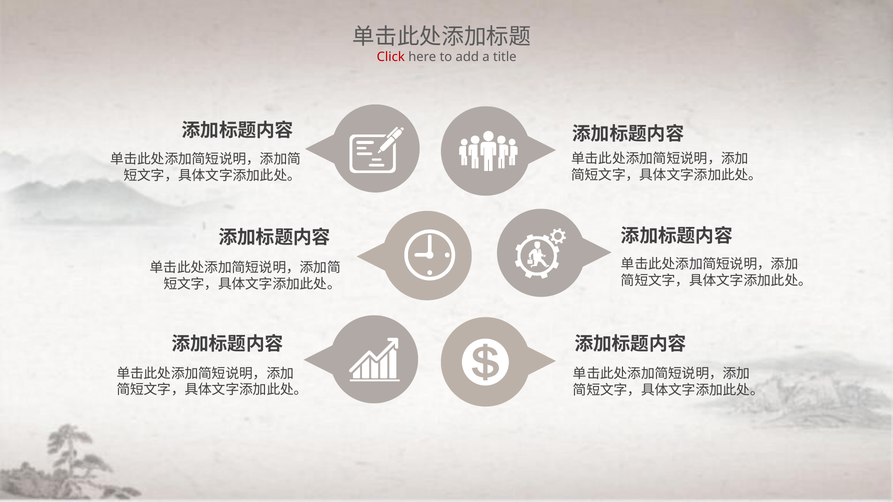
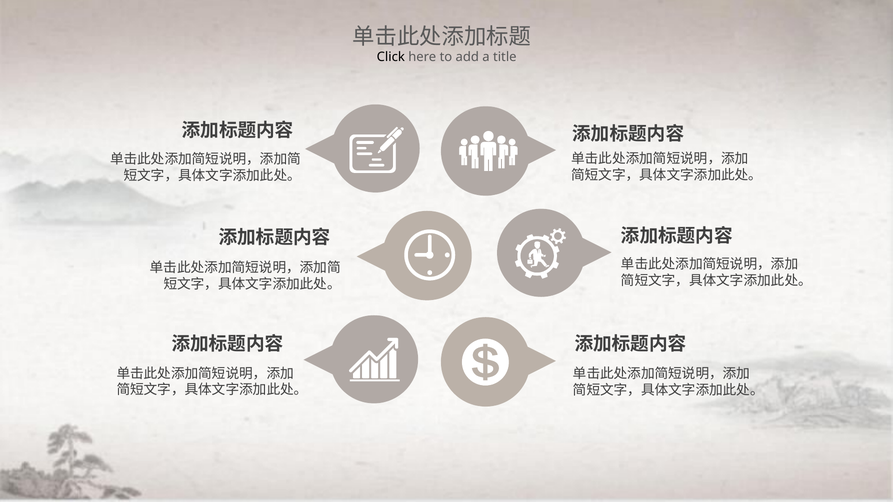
Click colour: red -> black (391, 57)
